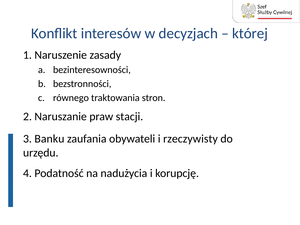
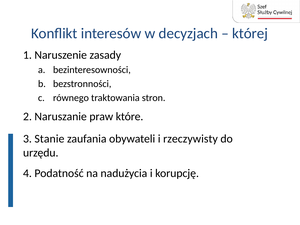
stacji: stacji -> które (130, 116)
Banku: Banku -> Stanie (49, 139)
